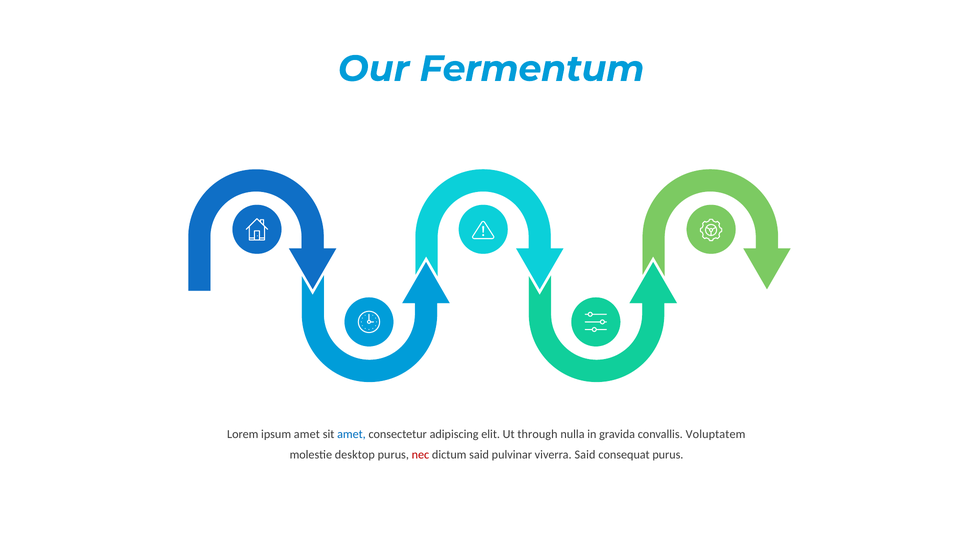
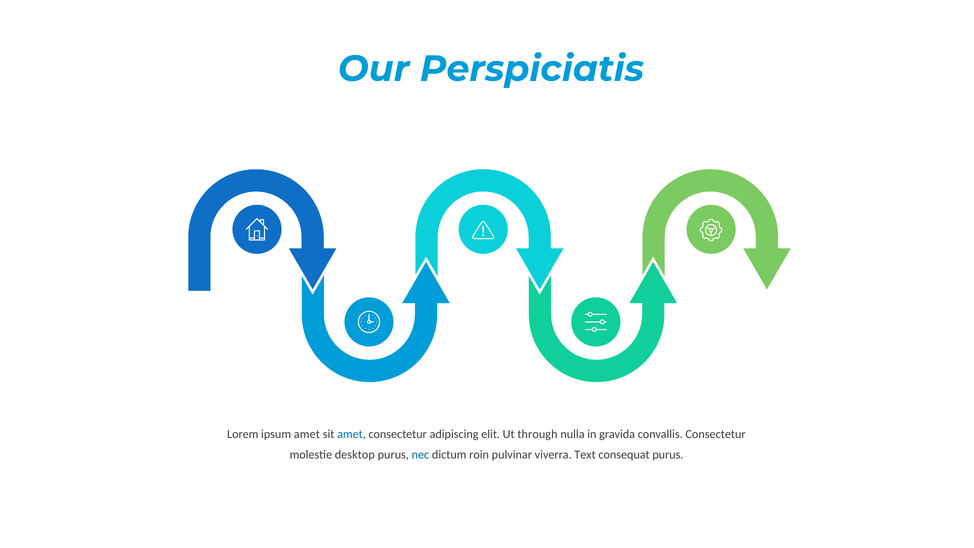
Fermentum: Fermentum -> Perspiciatis (532, 69)
convallis Voluptatem: Voluptatem -> Consectetur (716, 434)
nec colour: red -> blue (420, 454)
dictum said: said -> roin (479, 454)
viverra Said: Said -> Text (585, 454)
